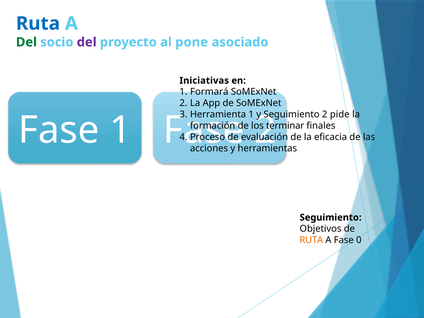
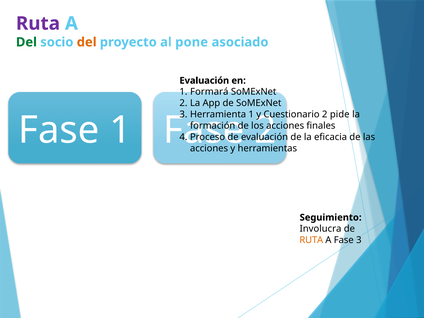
Ruta colour: blue -> purple (38, 23)
del colour: purple -> orange (87, 42)
Iniciativas: Iniciativas -> Evaluación (204, 81)
y Seguimiento: Seguimiento -> Cuestionario (292, 114)
terminar: terminar -> acciones (285, 126)
Objetivos: Objetivos -> Involucra (321, 229)
Fase 0: 0 -> 3 (359, 240)
